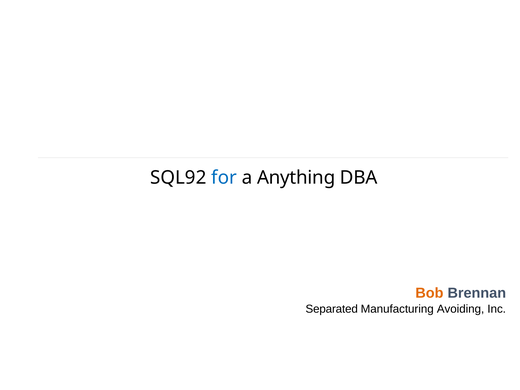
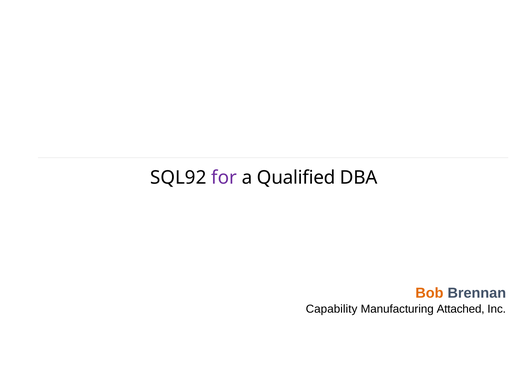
for colour: blue -> purple (224, 178)
Anything: Anything -> Qualified (296, 178)
Separated: Separated -> Capability (332, 309)
Avoiding: Avoiding -> Attached (461, 309)
